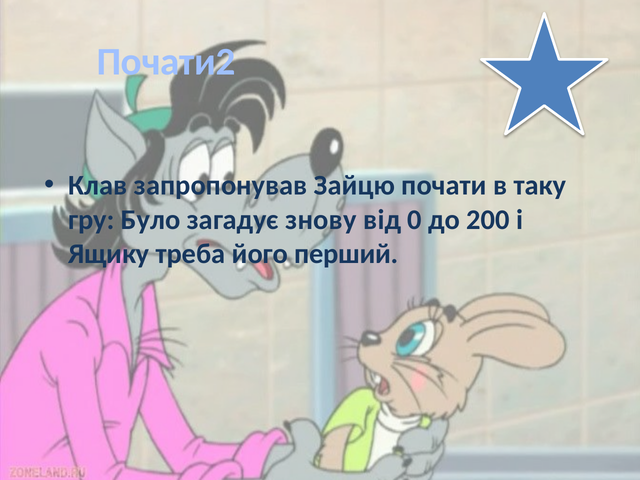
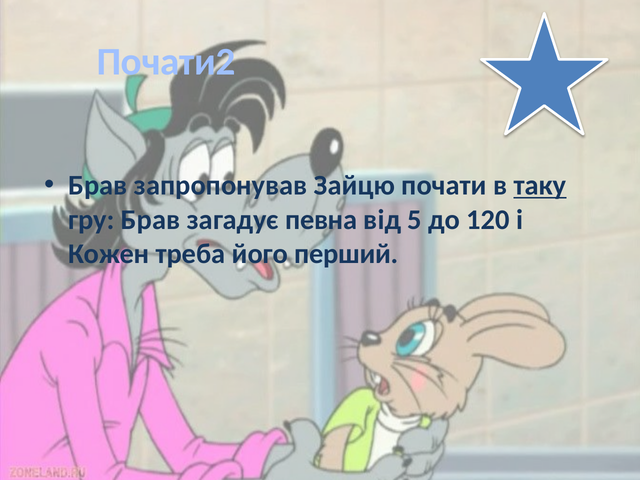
Клав: Клав -> Брав (98, 185)
таку underline: none -> present (540, 185)
гру Було: Було -> Брав (151, 220)
знову: знову -> певна (321, 220)
0: 0 -> 5 (415, 220)
200: 200 -> 120 (488, 220)
Ящику: Ящику -> Кожен (109, 254)
